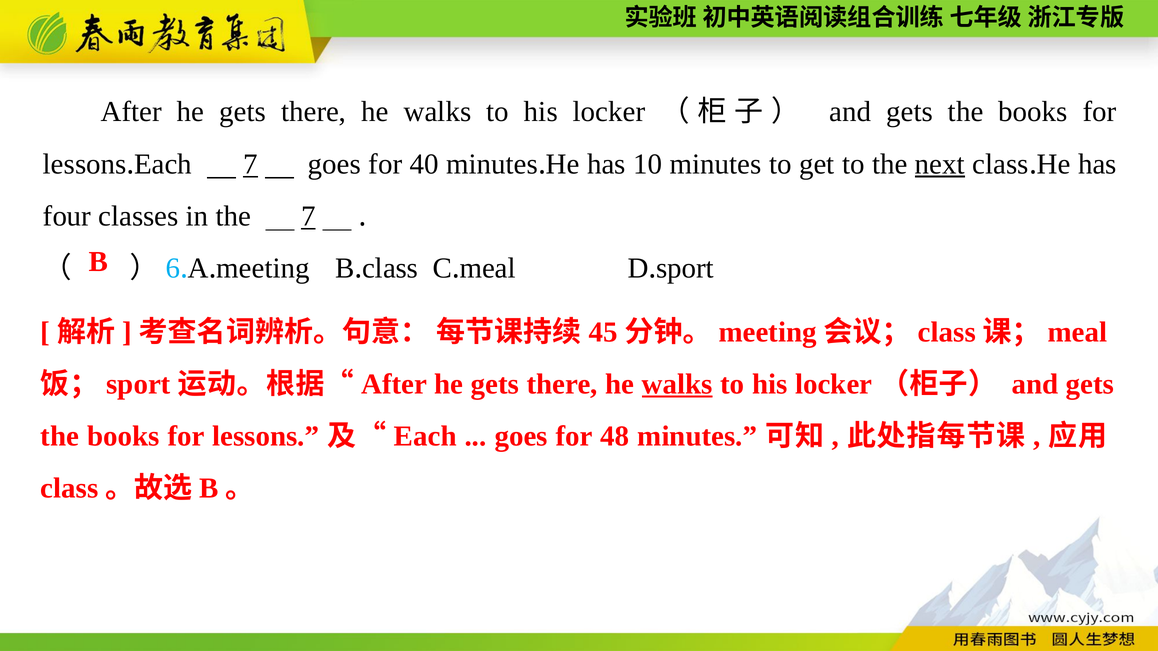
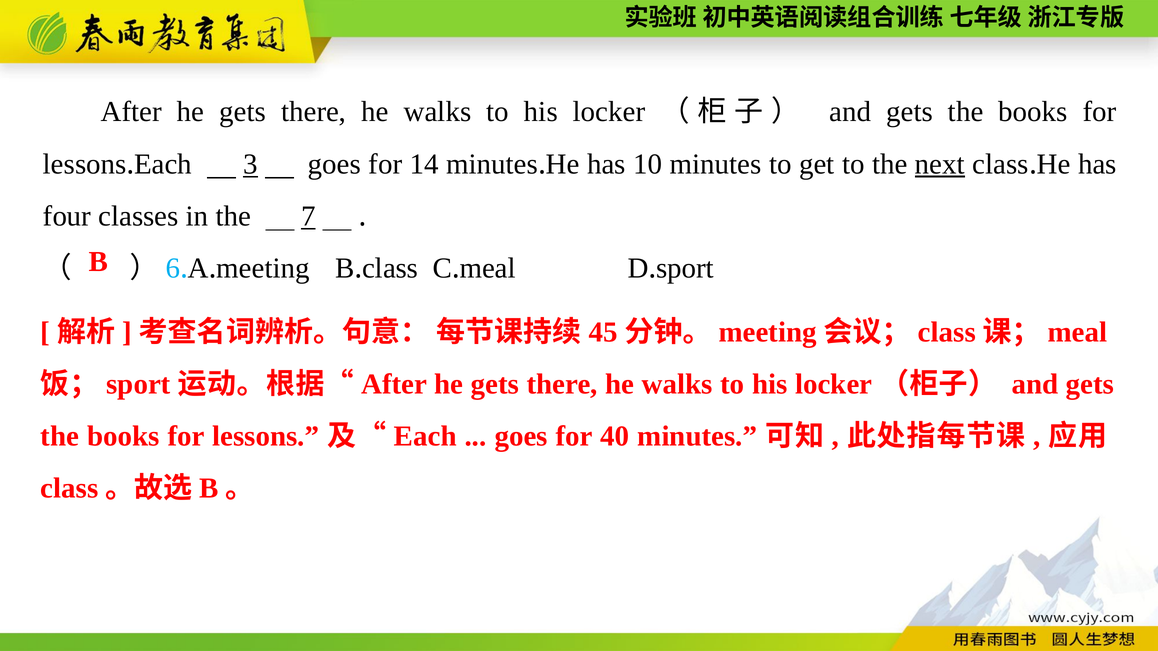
7: 7 -> 3 (250, 164)
40: 40 -> 14 (424, 164)
walks underline: present -> none (677, 384)
48: 48 -> 40 (615, 436)
